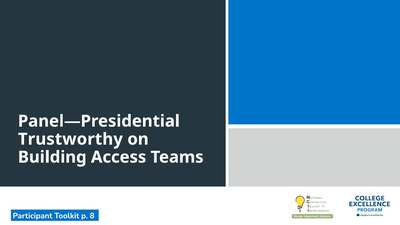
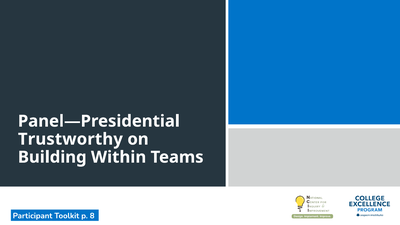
Access: Access -> Within (119, 157)
